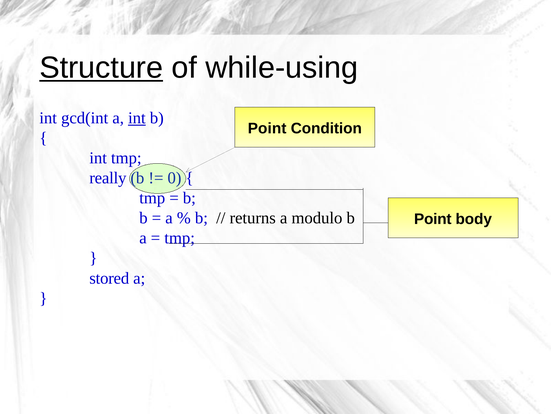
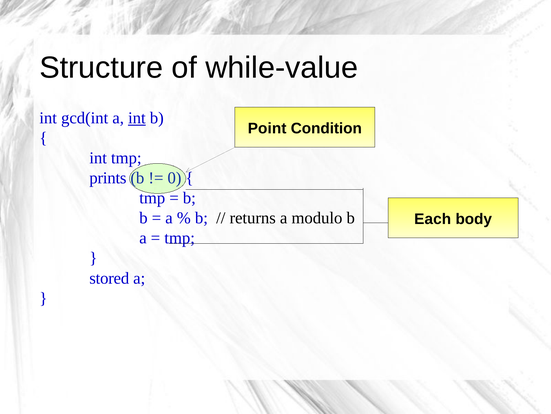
Structure underline: present -> none (101, 67)
while-using: while-using -> while-value (282, 67)
really: really -> prints (108, 178)
Point: Point -> Each (433, 219)
